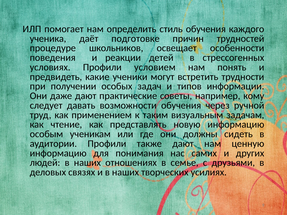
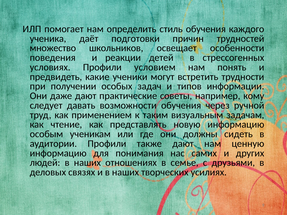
подготовке: подготовке -> подготовки (135, 39)
процедуре: процедуре -> множество (53, 48)
